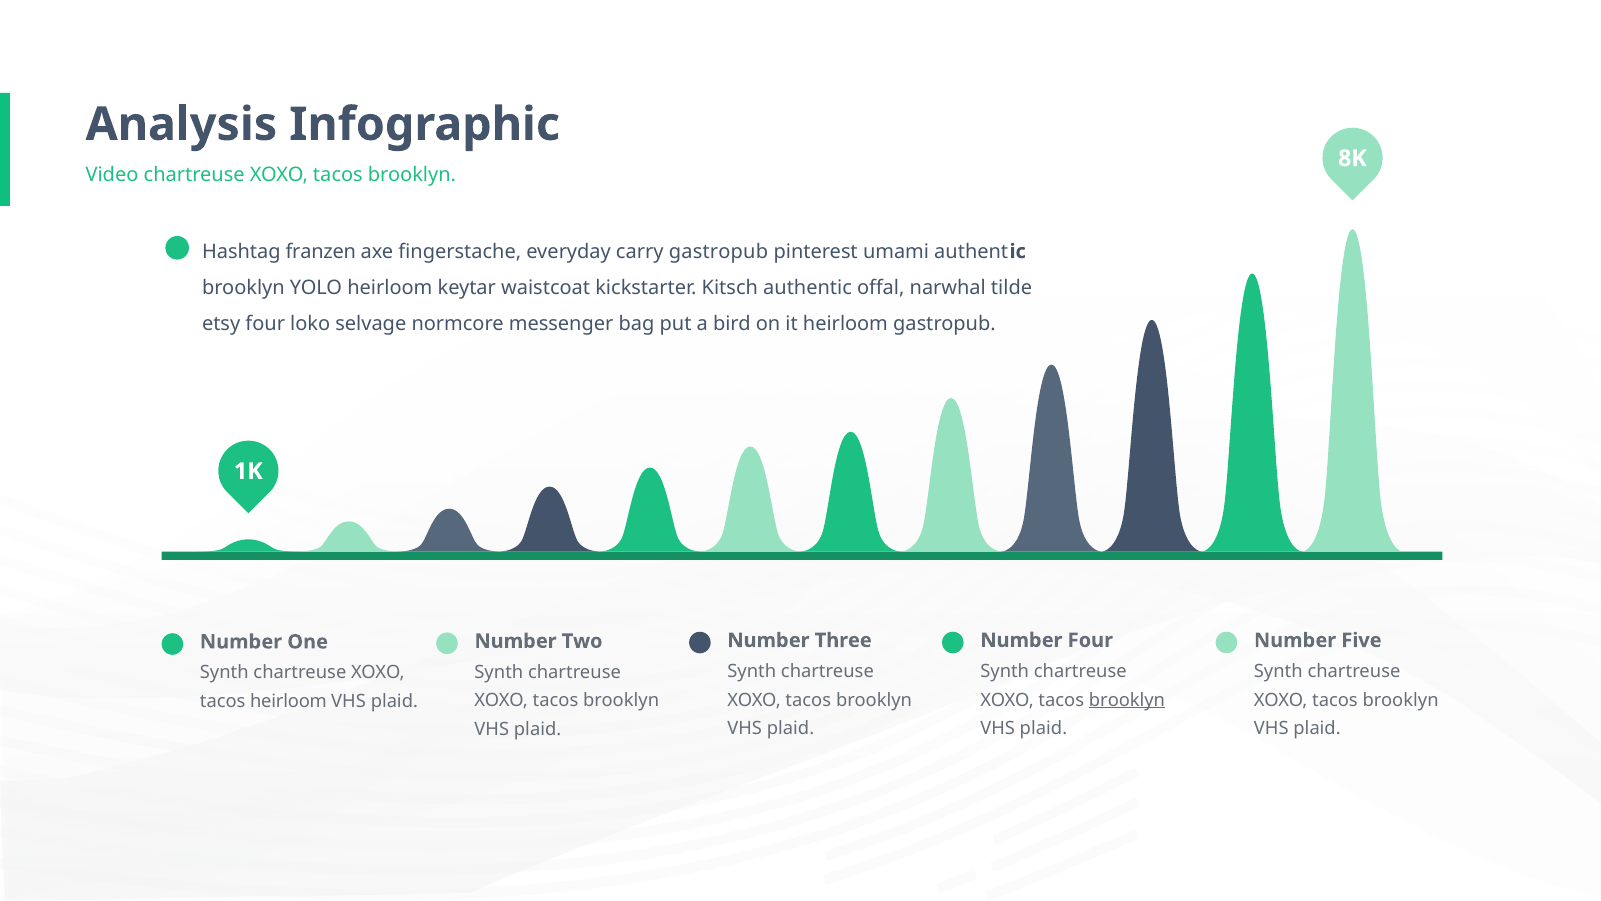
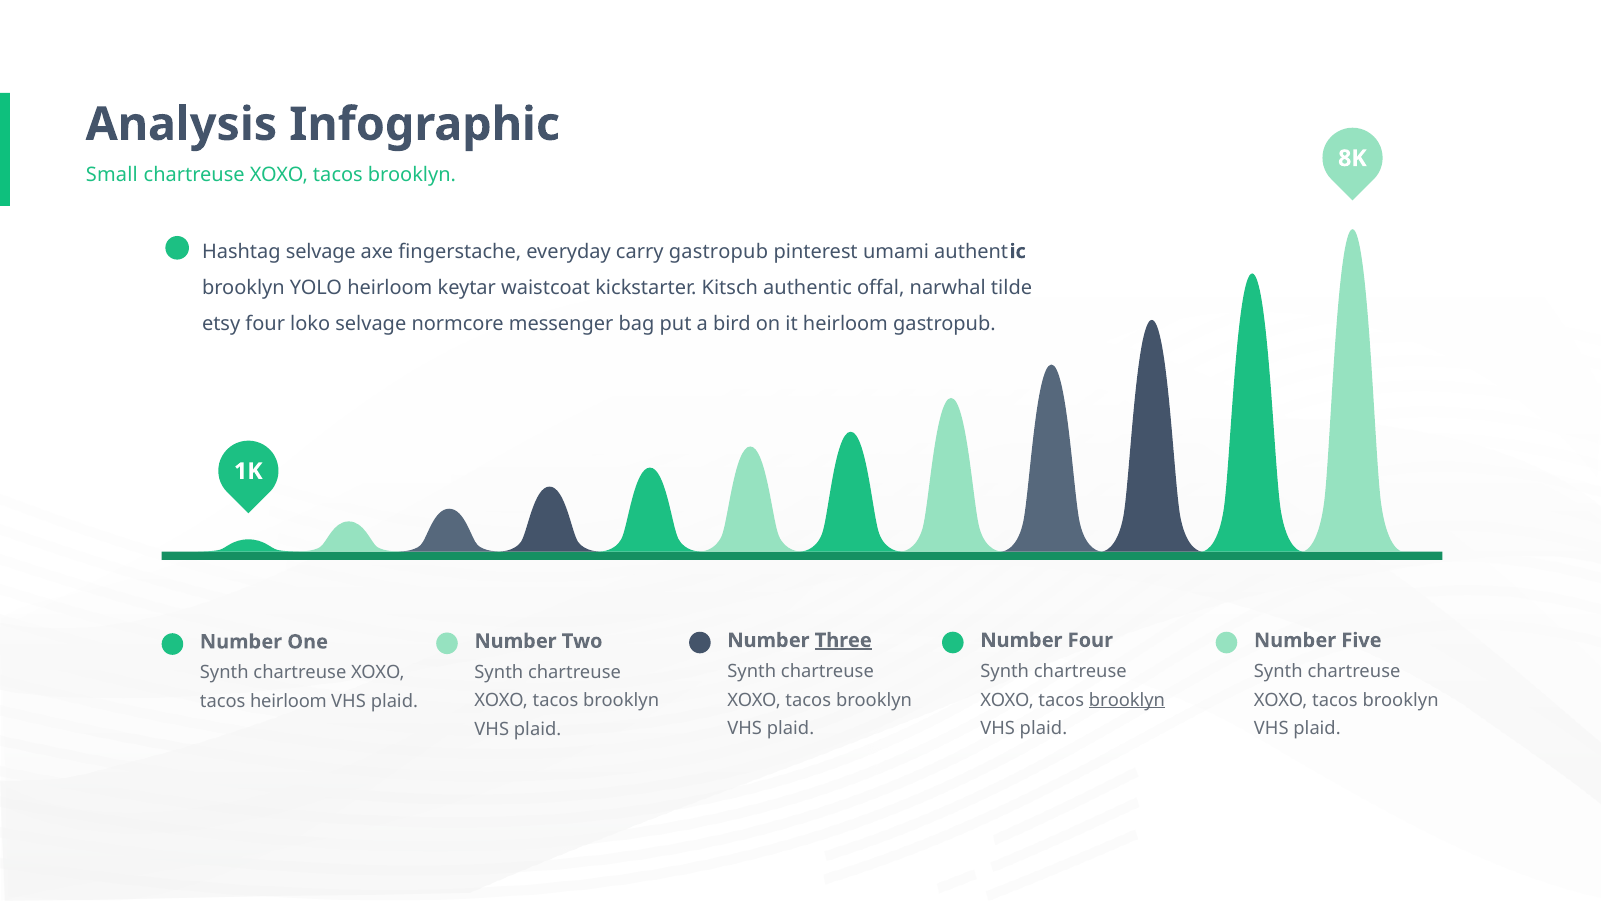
Video: Video -> Small (112, 175)
Hashtag franzen: franzen -> selvage (321, 251)
Three underline: none -> present (843, 640)
